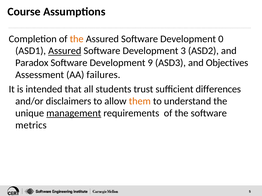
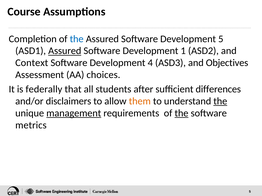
the colour: orange -> blue (77, 39)
Development 0: 0 -> 5 (221, 39)
3: 3 -> 1 (183, 51)
Paradox: Paradox -> Context (32, 63)
9: 9 -> 4 (150, 63)
failures: failures -> choices (103, 75)
intended: intended -> federally (44, 89)
trust: trust -> after (143, 89)
the underline: none -> present (220, 101)
the underline: none -> present (182, 113)
